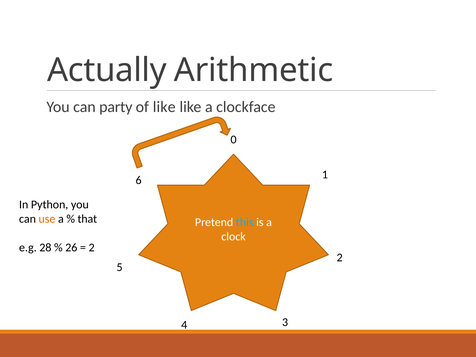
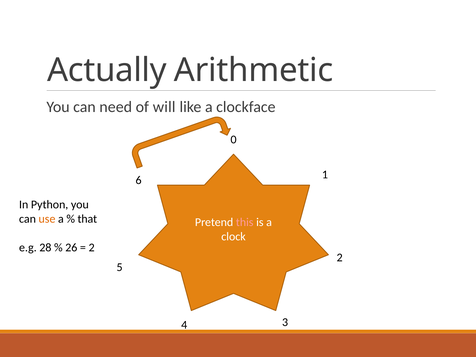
party: party -> need (116, 107)
of like: like -> will (164, 107)
this colour: light blue -> pink (245, 222)
